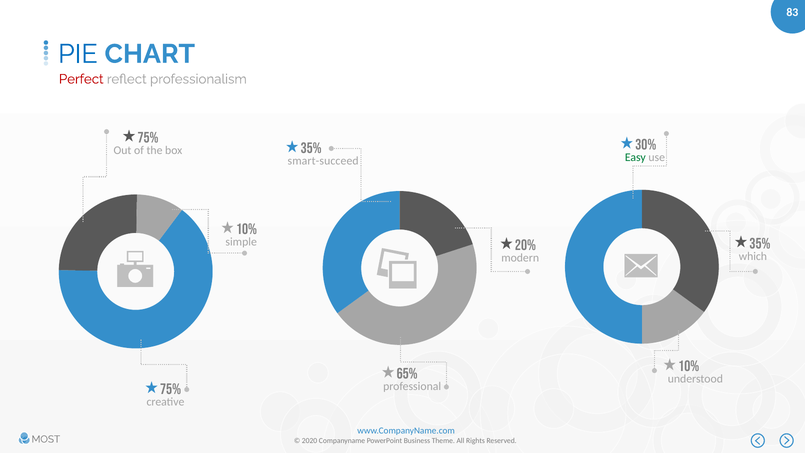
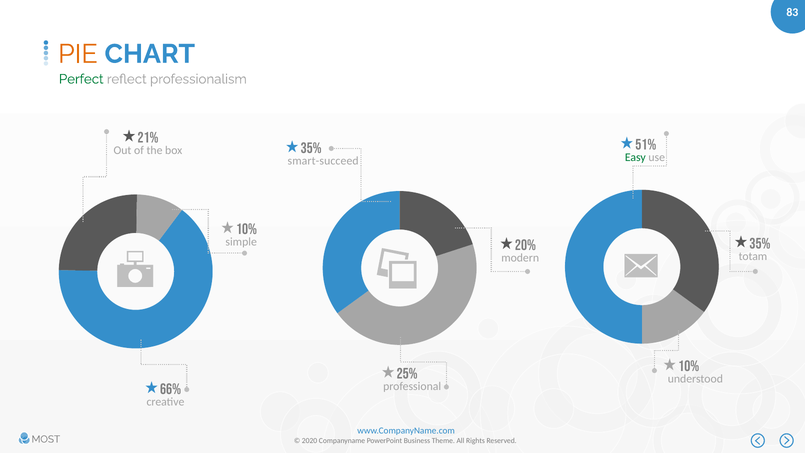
PIE colour: blue -> orange (78, 54)
Perfect colour: red -> green (81, 79)
75%: 75% -> 21% (148, 138)
30%: 30% -> 51% (646, 145)
which: which -> totam (753, 256)
65%: 65% -> 25% (407, 374)
75%: 75% -> 66% (171, 389)
